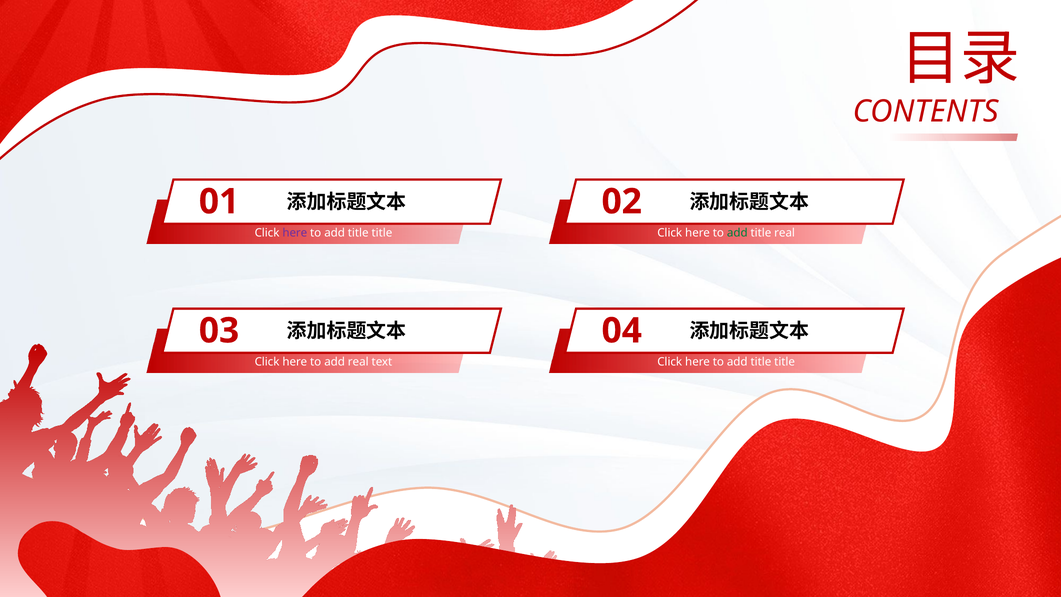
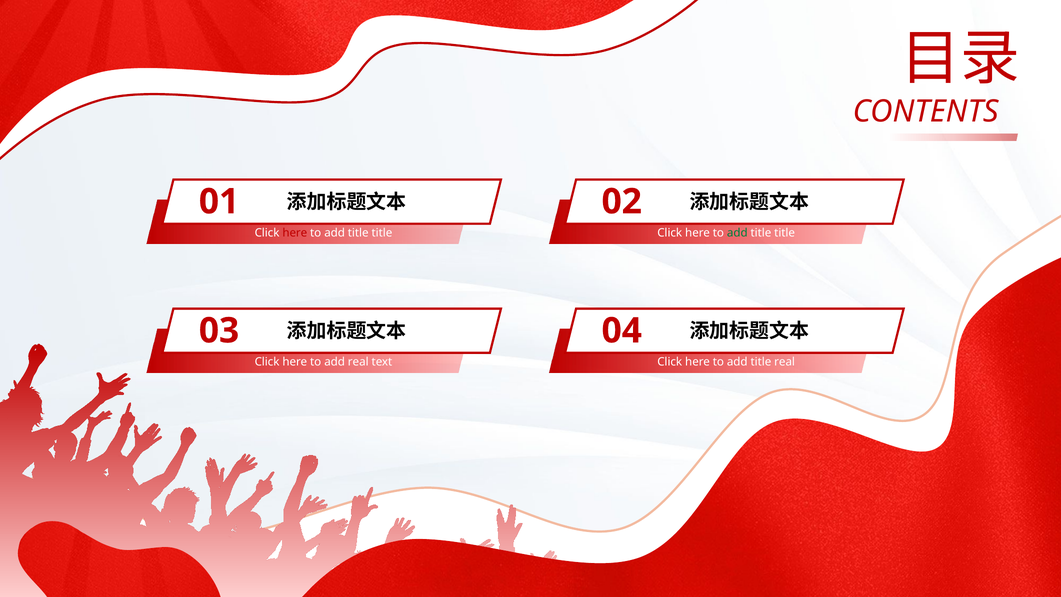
here colour: purple -> red (295, 233)
real: real -> title (785, 233)
title: title -> real (785, 362)
